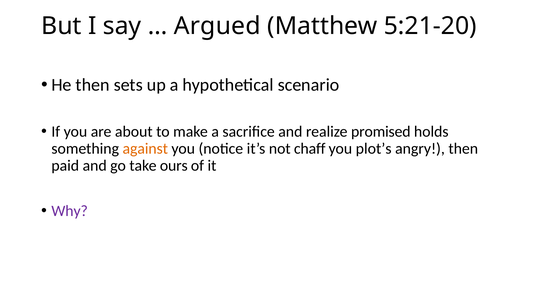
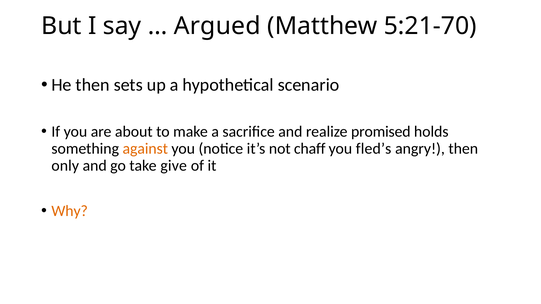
5:21-20: 5:21-20 -> 5:21-70 (430, 26)
plot’s: plot’s -> fled’s (374, 149)
paid: paid -> only (65, 166)
ours: ours -> give (174, 166)
Why colour: purple -> orange (70, 211)
